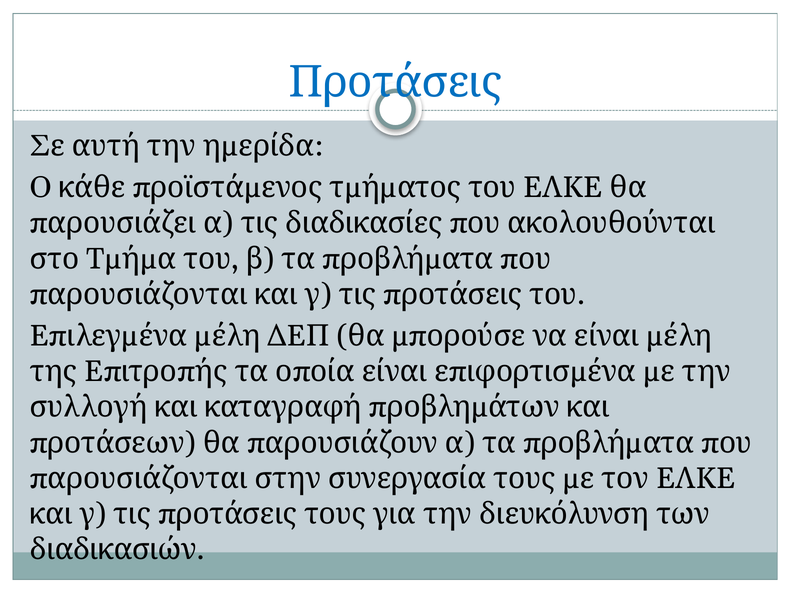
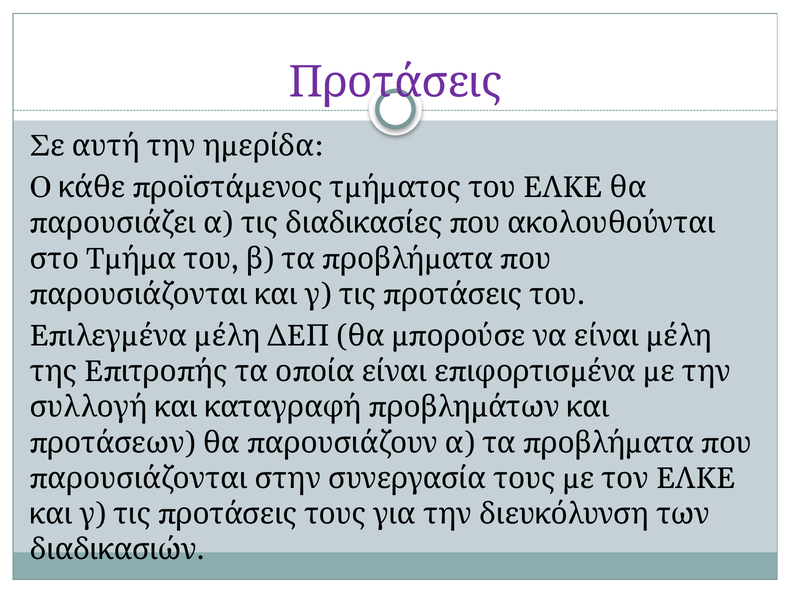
Προτάσεις colour: blue -> purple (395, 82)
